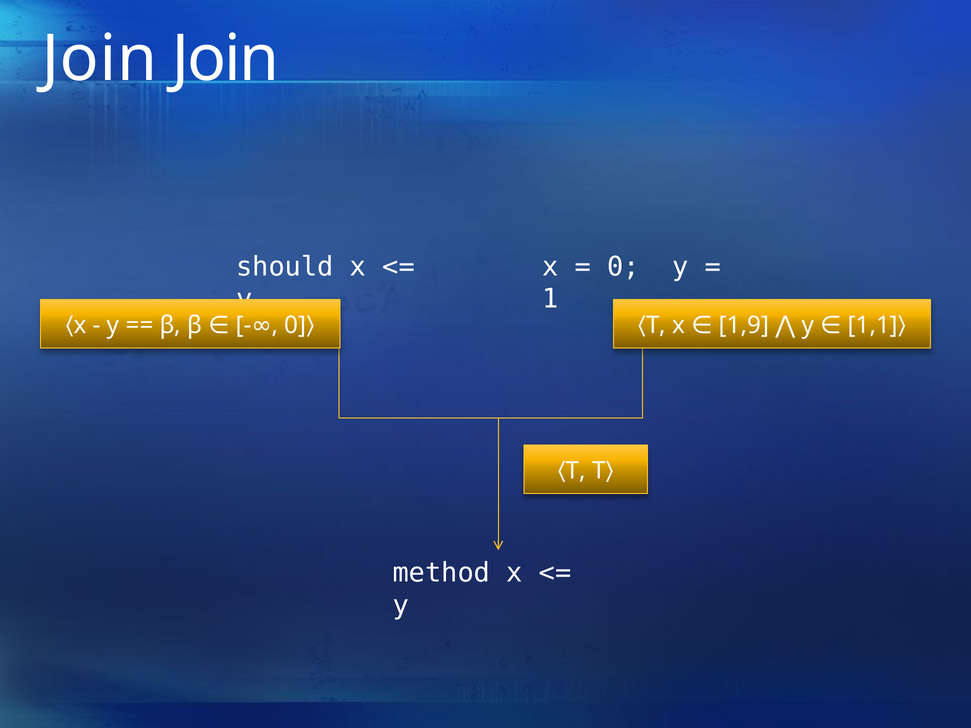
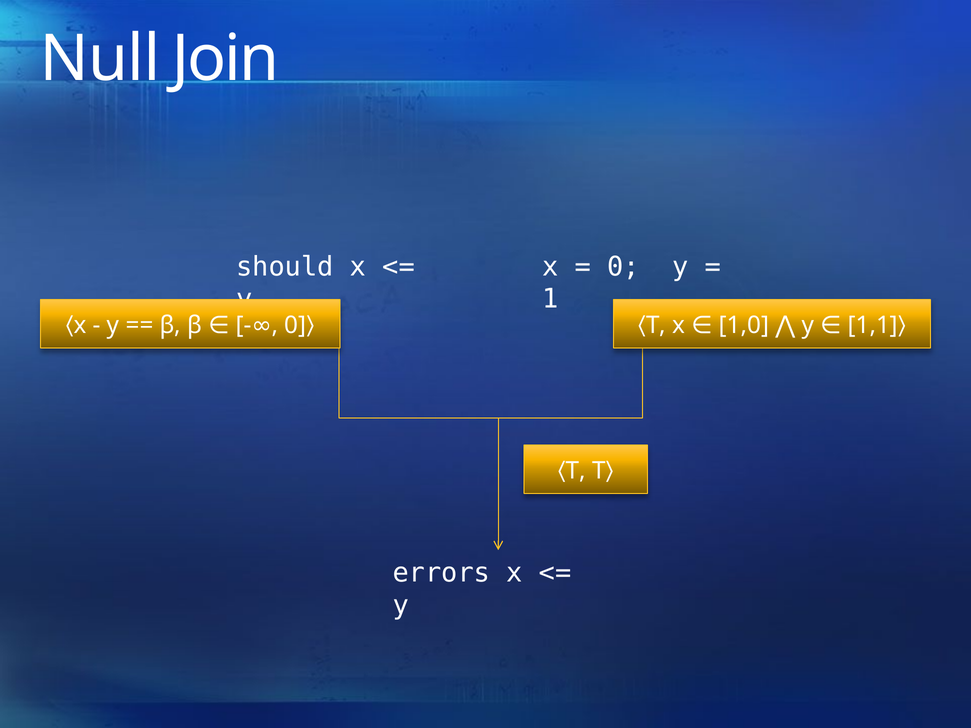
Join: Join -> Null (100, 59)
1,9: 1,9 -> 1,0 (744, 325)
method: method -> errors (441, 573)
